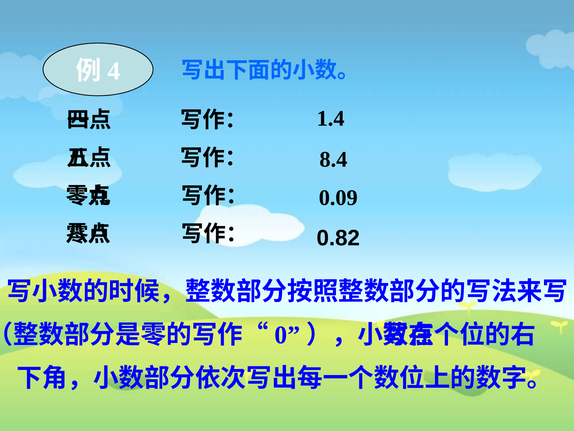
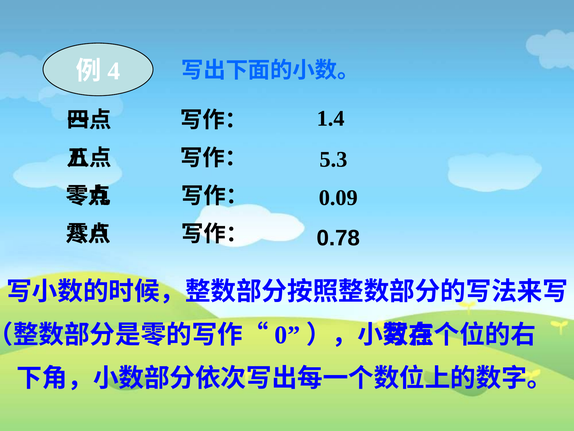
8.4: 8.4 -> 5.3 (333, 159)
0.82: 0.82 -> 0.78 (338, 238)
